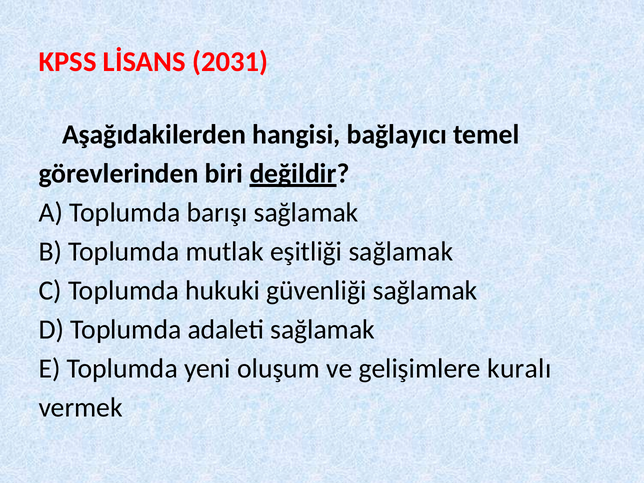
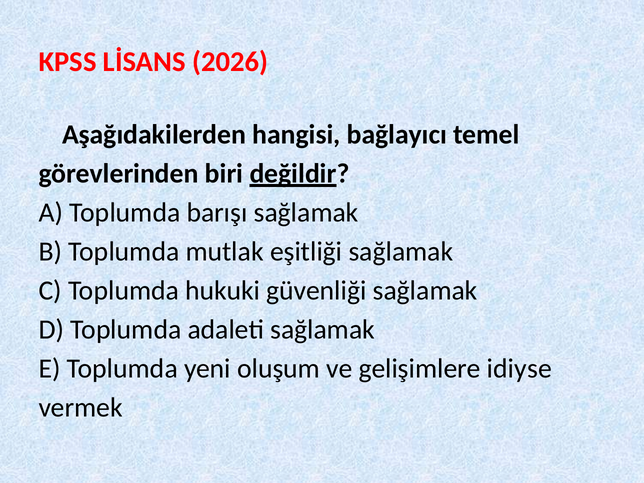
2031: 2031 -> 2026 (230, 62)
kuralı: kuralı -> idiyse (519, 369)
